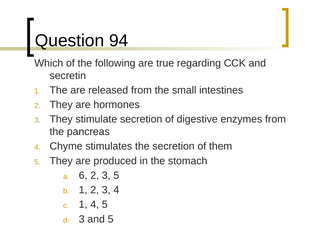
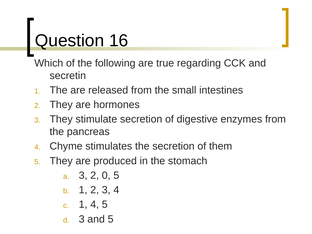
94: 94 -> 16 (119, 41)
6: 6 -> 3 (83, 175)
3: 3 -> 0 (106, 175)
